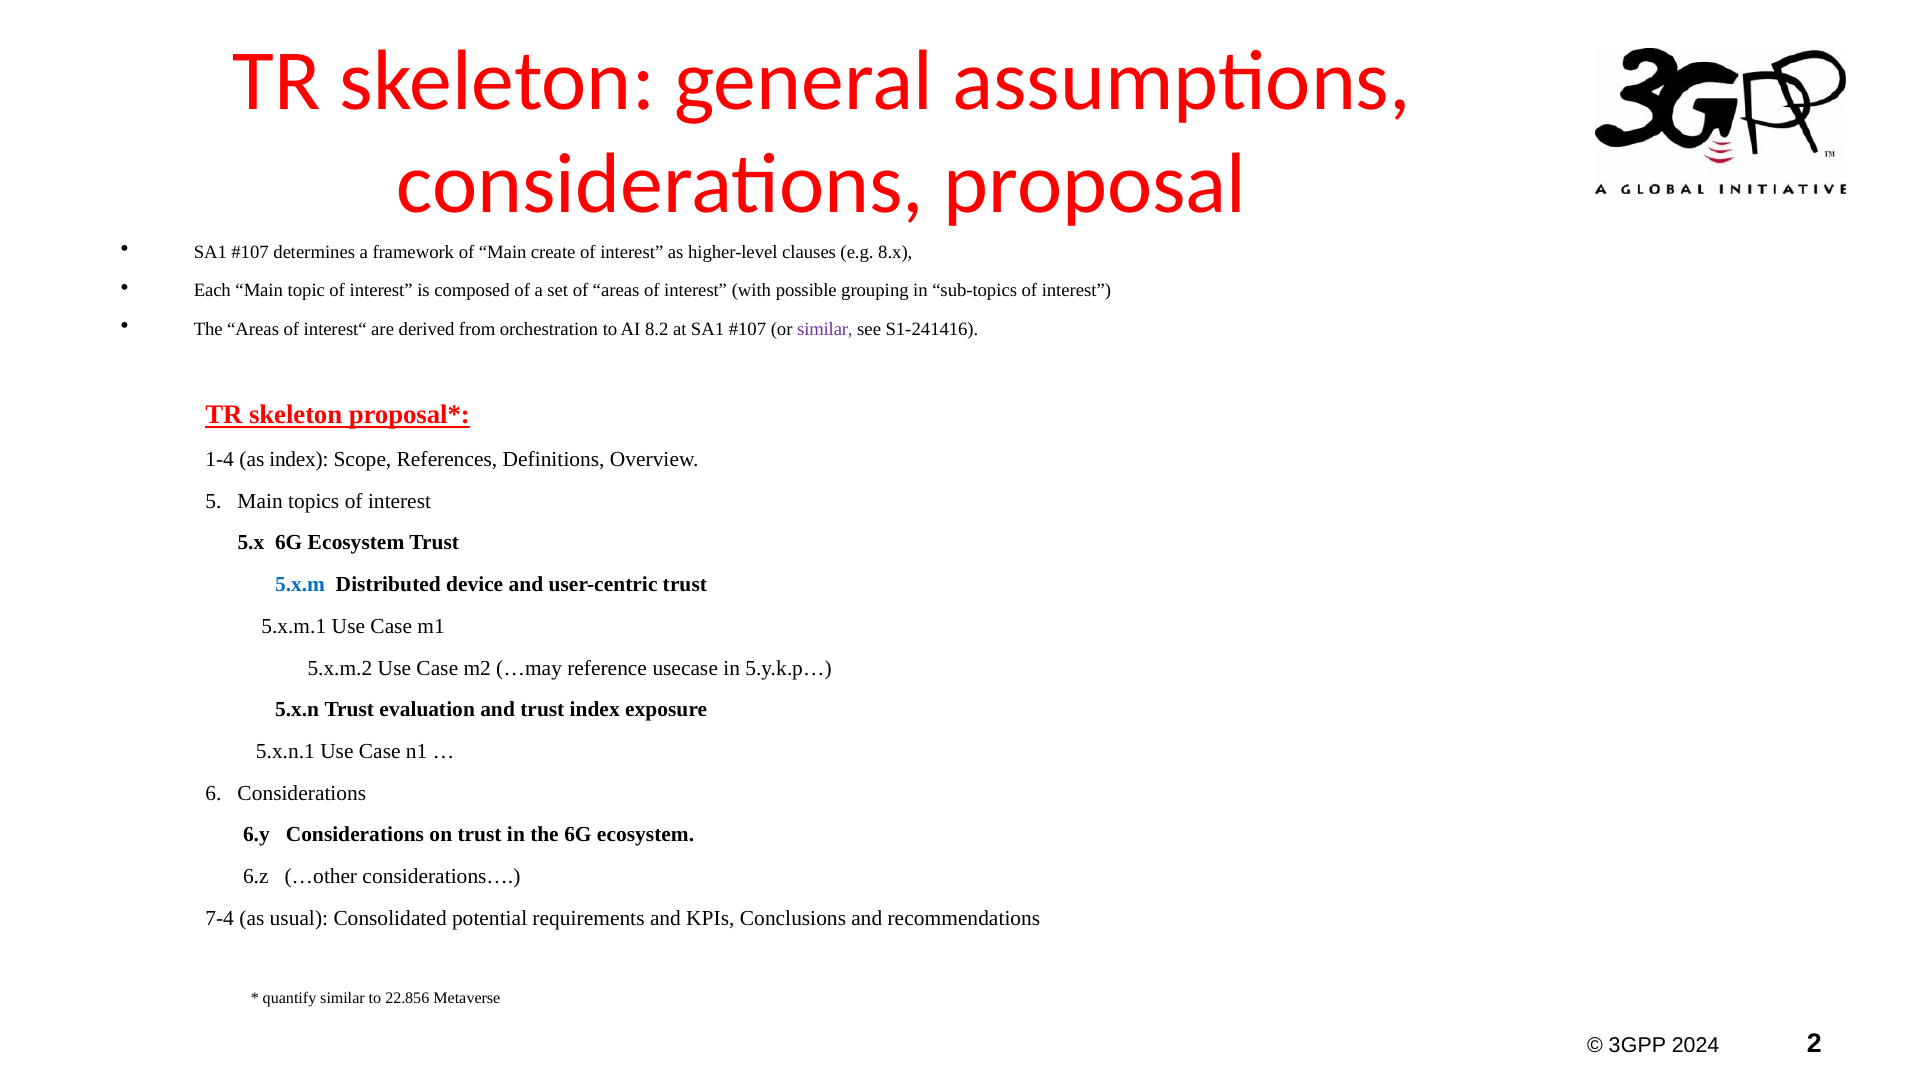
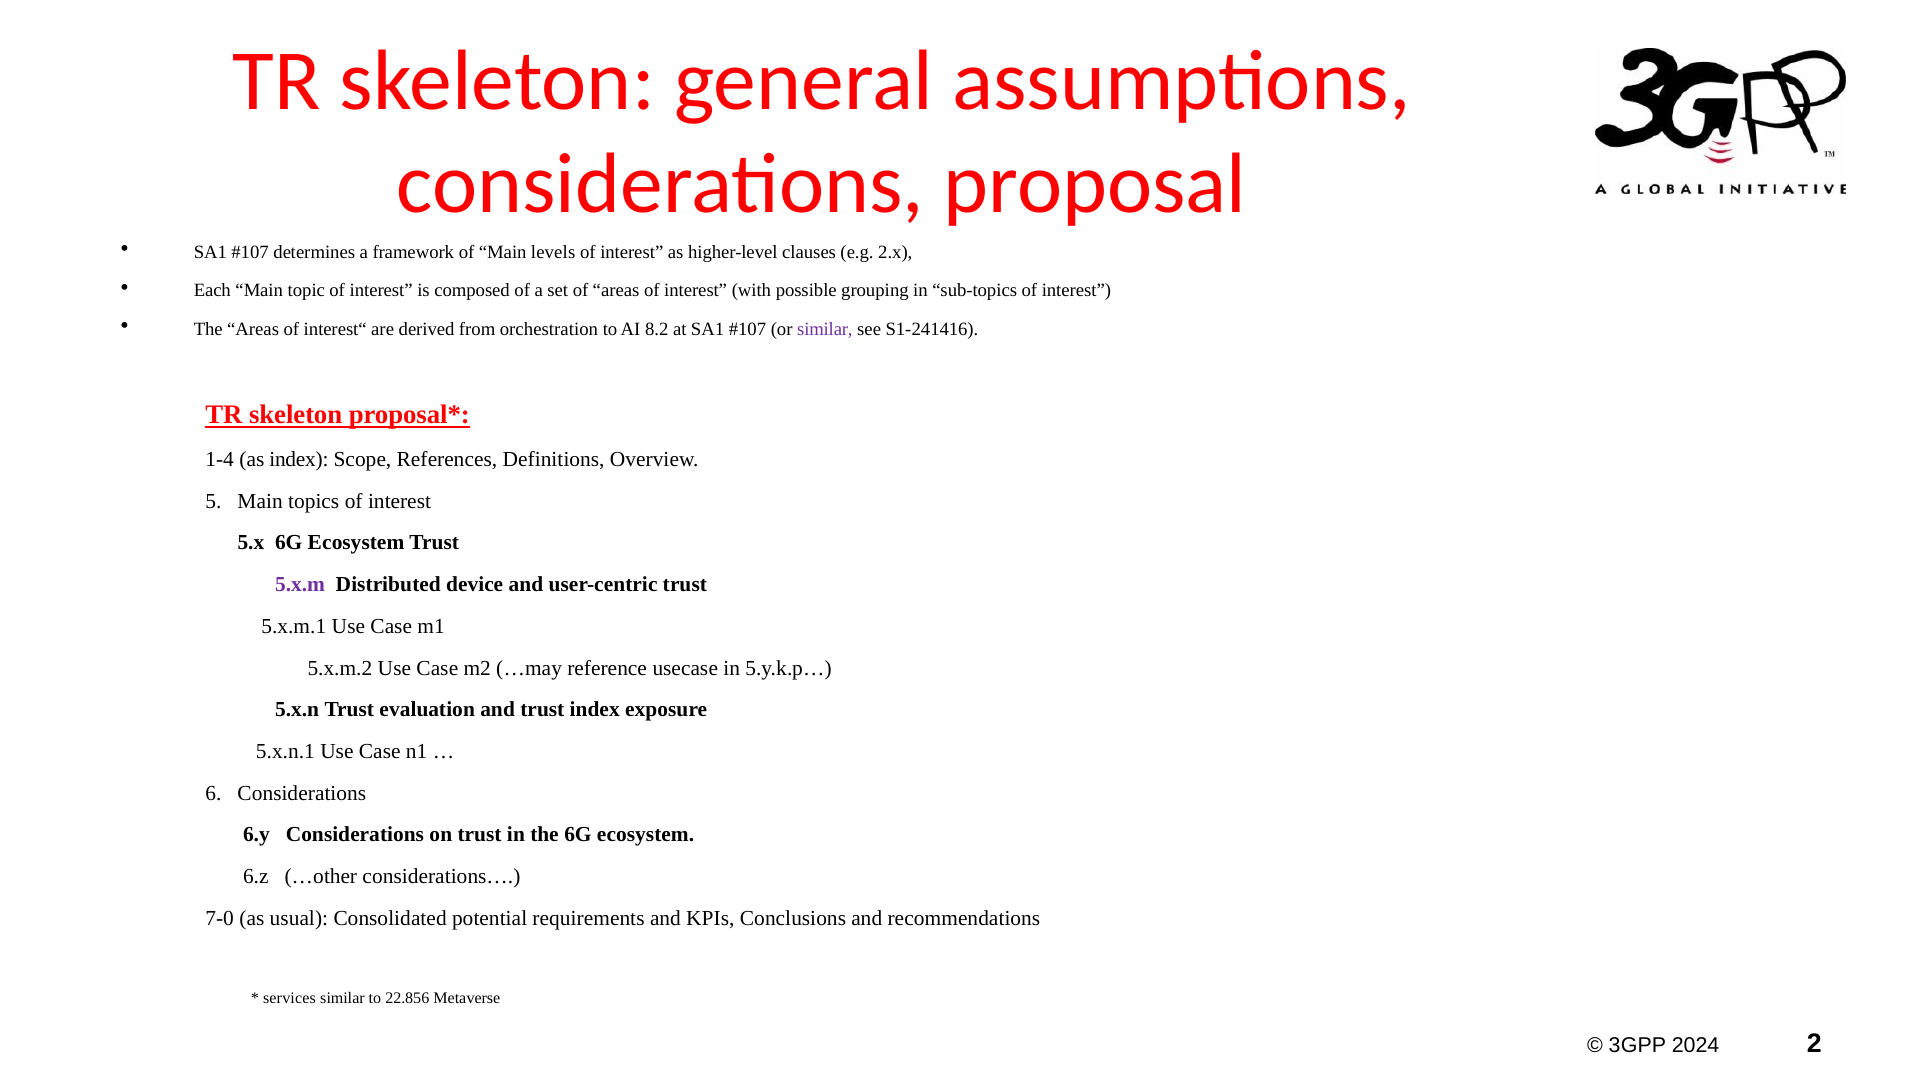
create: create -> levels (553, 252)
8.x: 8.x -> 2.x (895, 252)
5.x.m colour: blue -> purple (300, 584)
7-4: 7-4 -> 7-0 (220, 918)
quantify: quantify -> services (289, 997)
